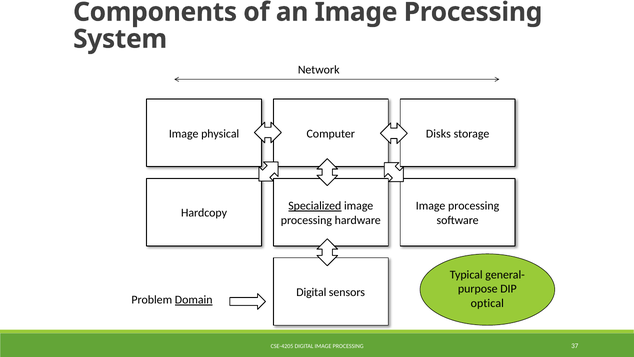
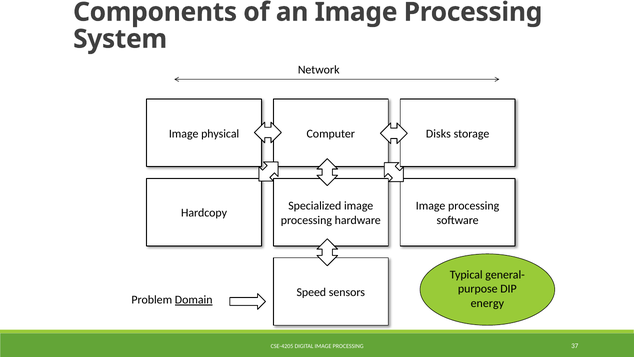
Specialized underline: present -> none (315, 206)
Digital: Digital -> Speed (311, 292)
optical: optical -> energy (487, 303)
